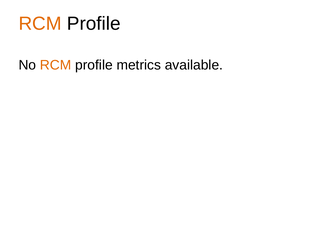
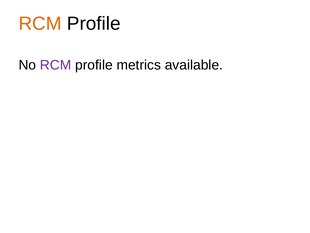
RCM colour: orange -> purple (56, 65)
